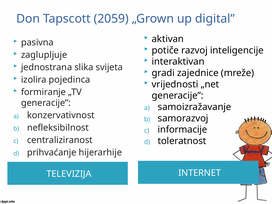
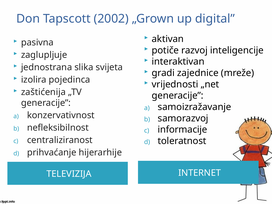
2059: 2059 -> 2002 (111, 19)
formiranje: formiranje -> zaštićenija (43, 92)
